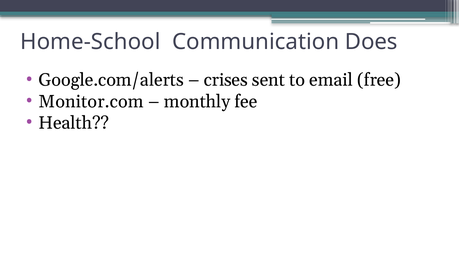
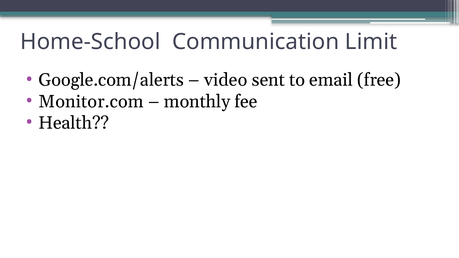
Does: Does -> Limit (371, 42)
crises: crises -> video (226, 80)
